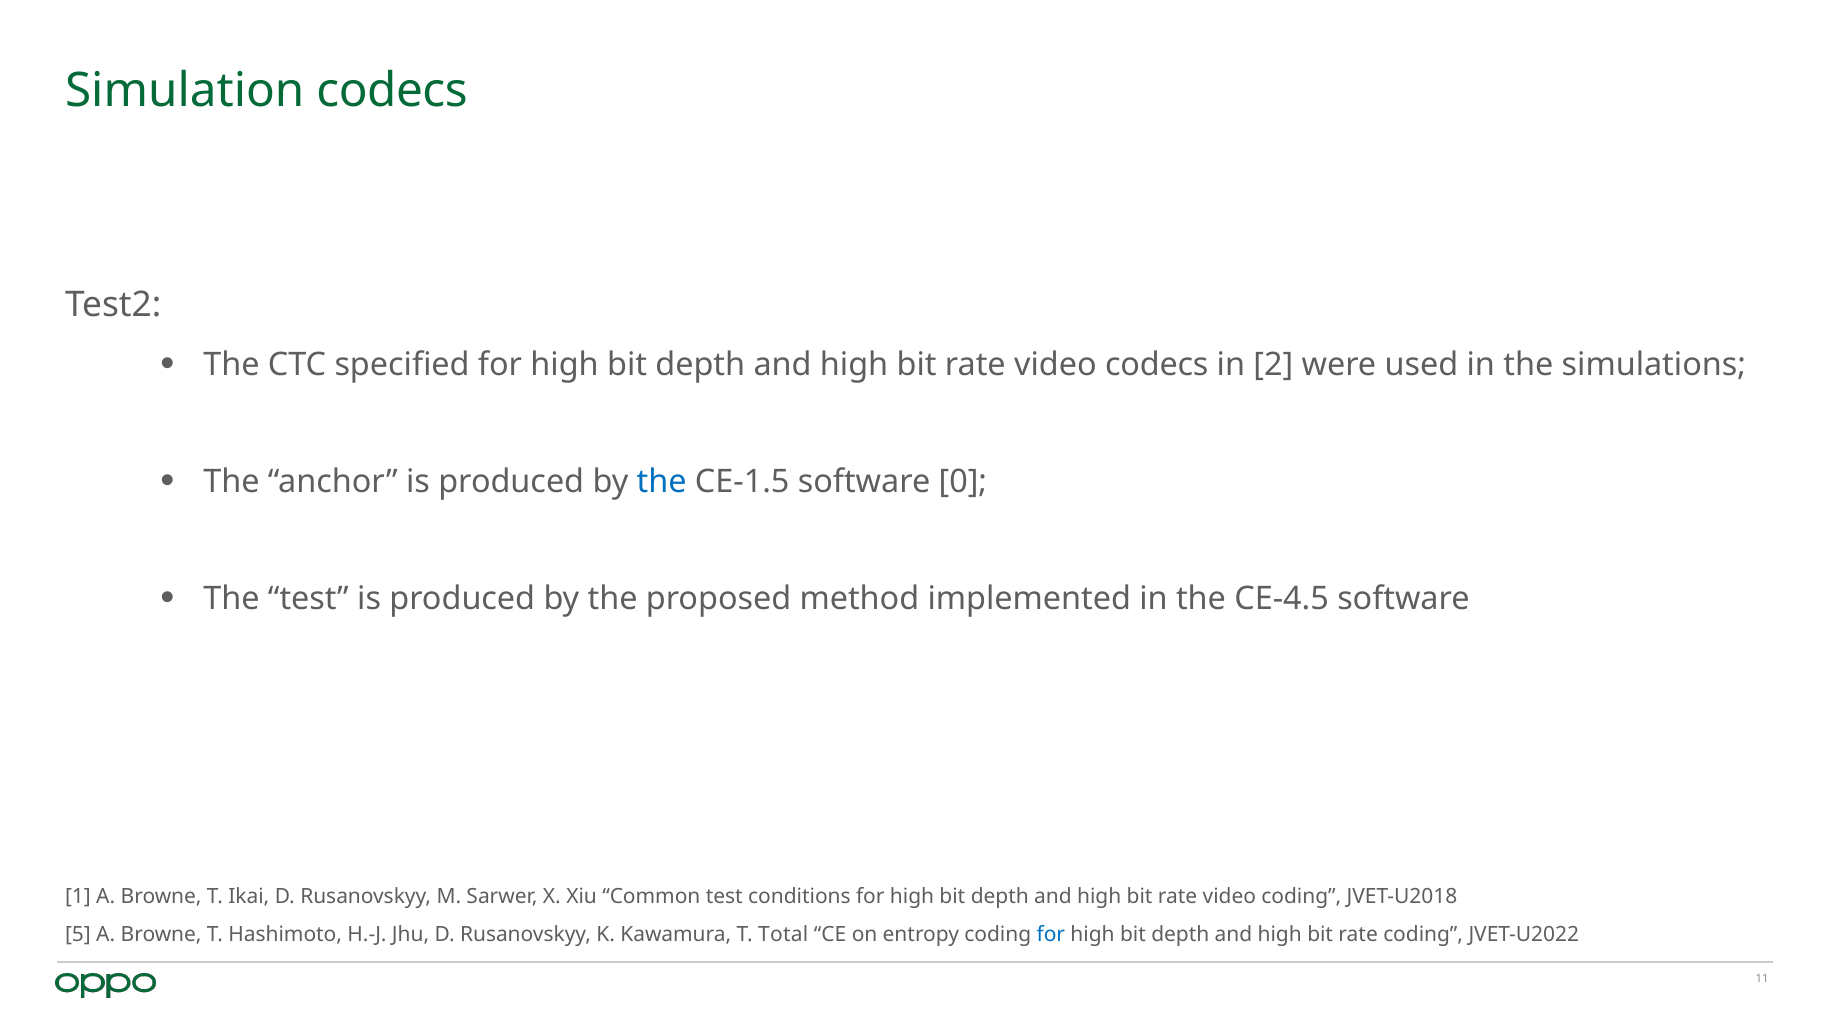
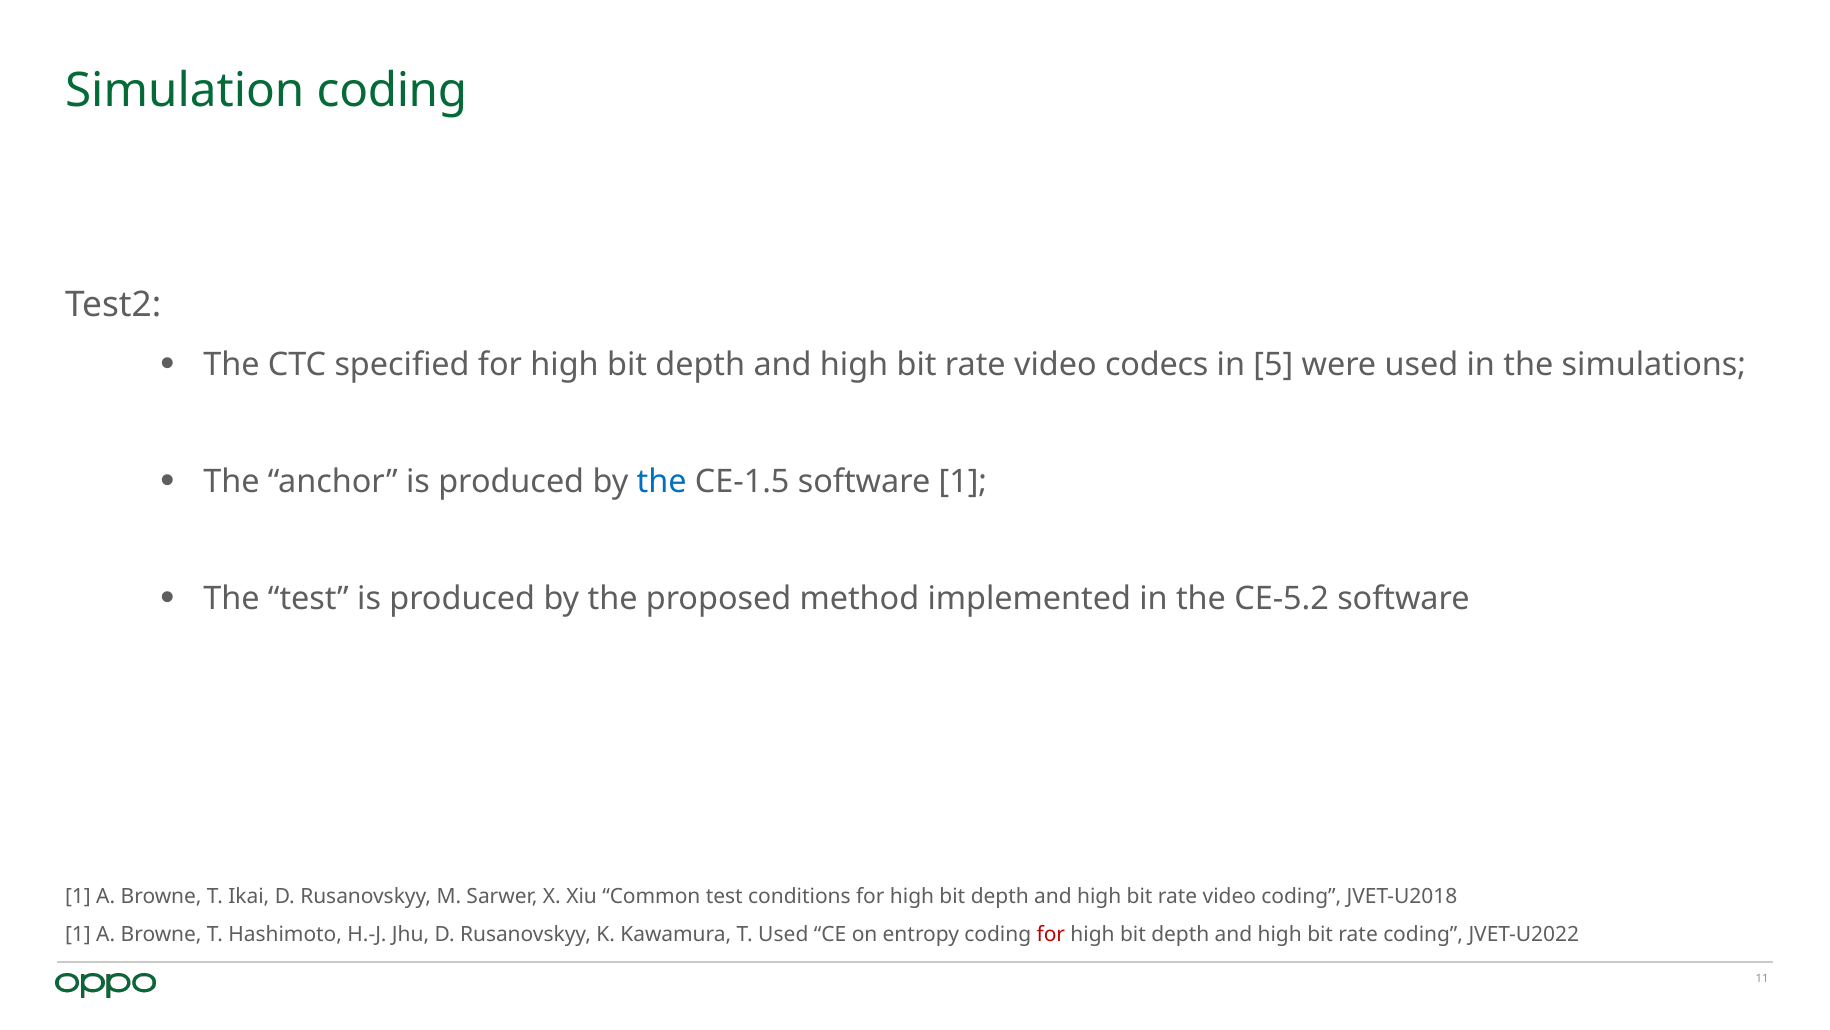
Simulation codecs: codecs -> coding (392, 91)
2: 2 -> 5 (1273, 365)
CE-1.5 software 0: 0 -> 1 (963, 482)
CE-4.5: CE-4.5 -> CE-5.2 (1282, 598)
5: 5 -> 1 (78, 934)
T Total: Total -> Used (783, 934)
for colour: blue -> red (1051, 934)
